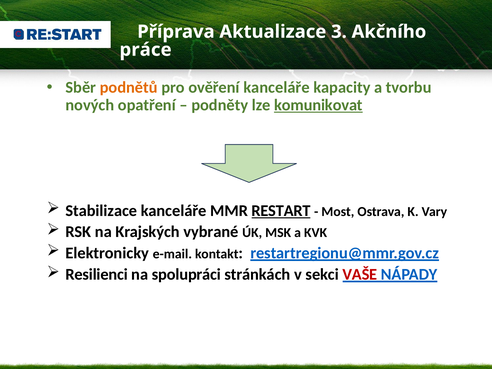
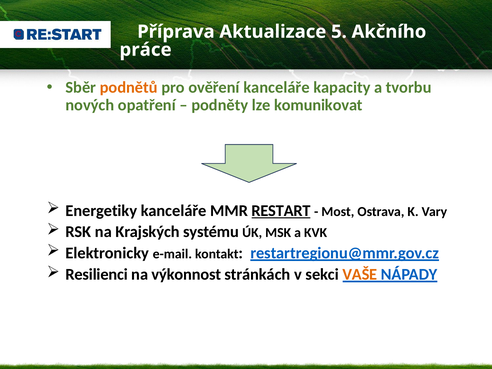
3: 3 -> 5 (339, 32)
komunikovat underline: present -> none (318, 105)
Stabilizace: Stabilizace -> Energetiky (101, 211)
vybrané: vybrané -> systému (211, 232)
spolupráci: spolupráci -> výkonnost (186, 275)
VAŠE colour: red -> orange (360, 275)
